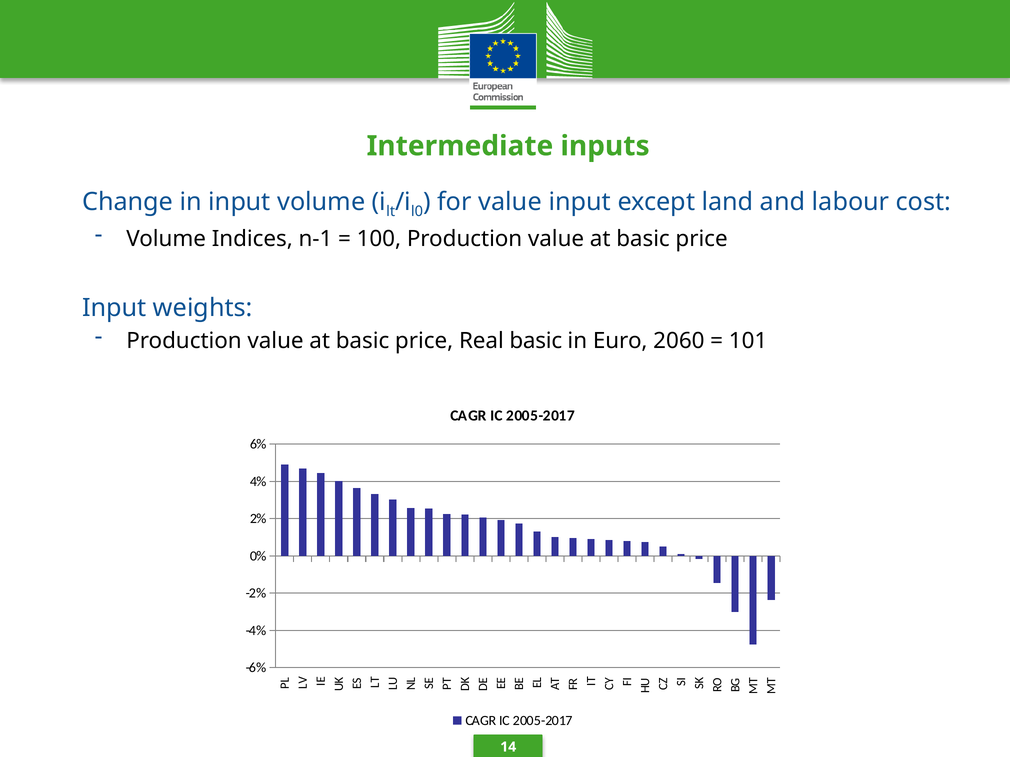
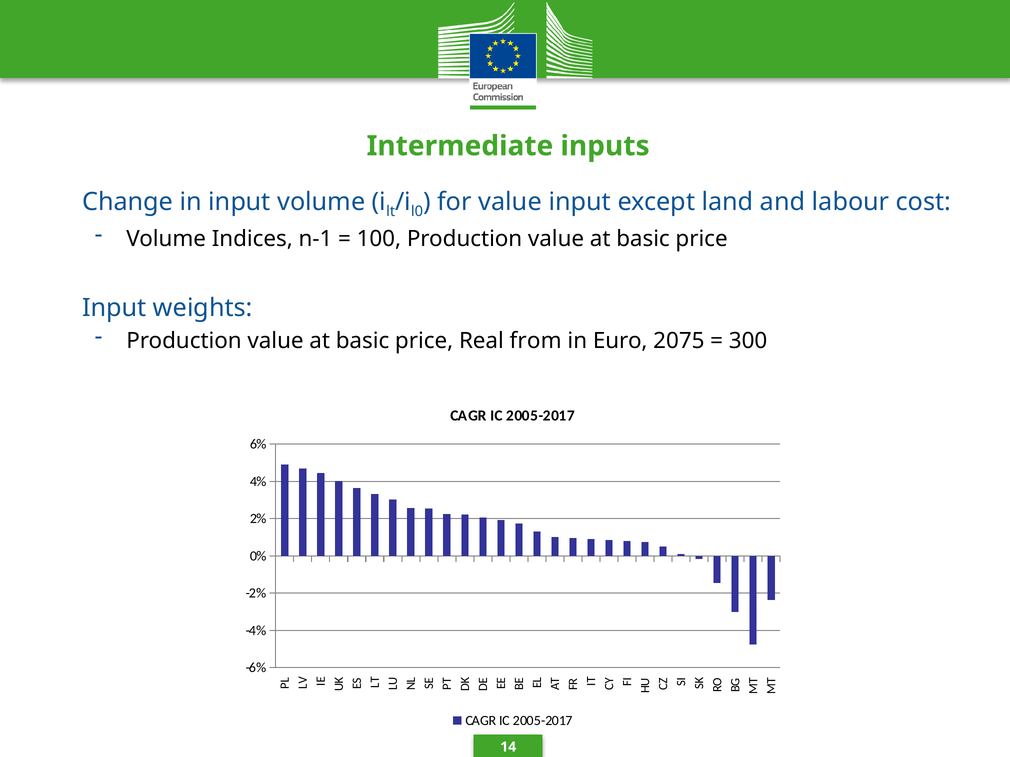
Real basic: basic -> from (536, 341)
2060: 2060 -> 2075 (679, 341)
101: 101 -> 300 (748, 341)
